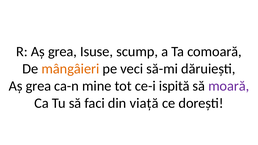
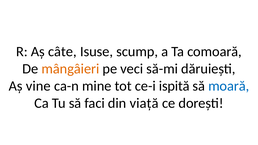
R Aș grea: grea -> câte (62, 52)
grea: grea -> vine (38, 86)
moară colour: purple -> blue (229, 86)
